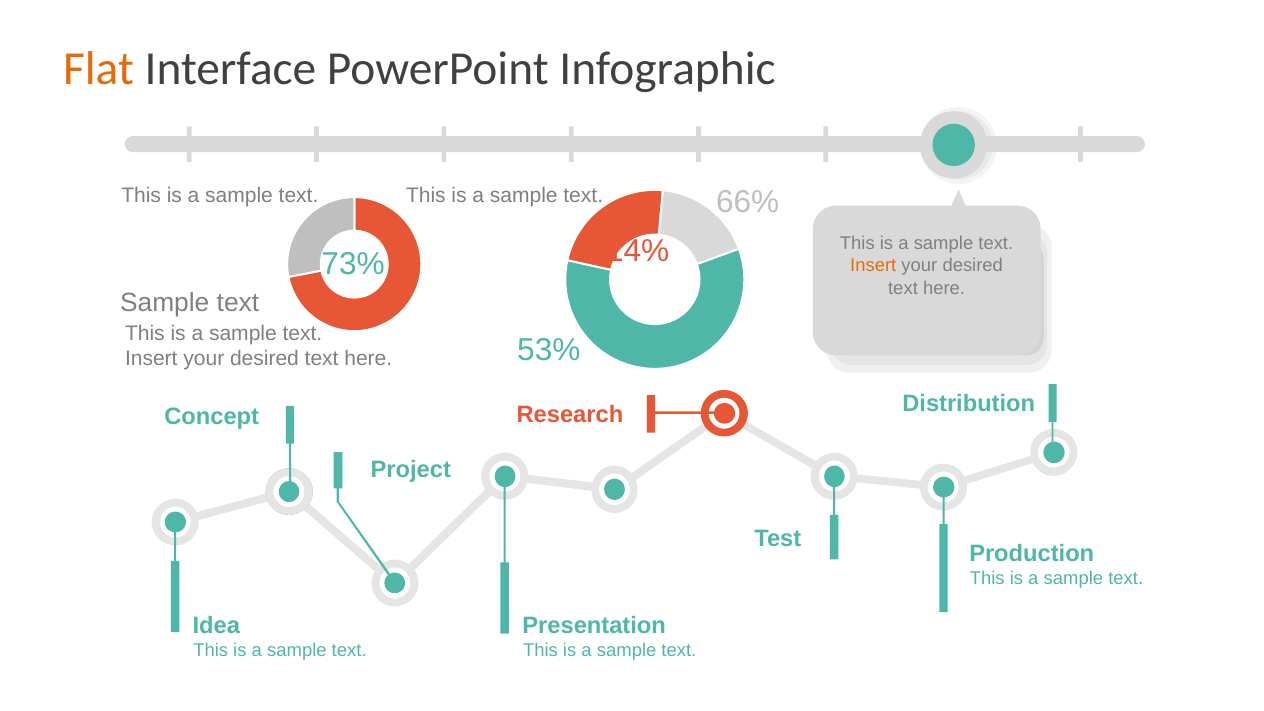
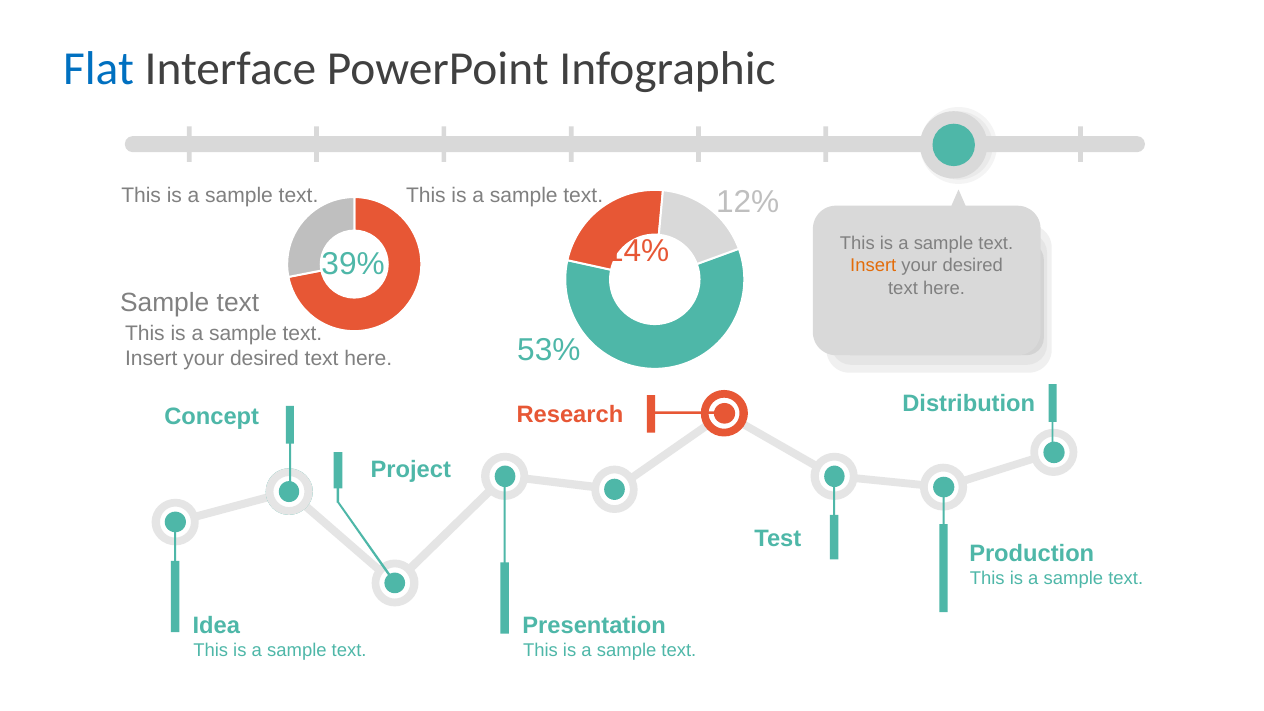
Flat colour: orange -> blue (99, 69)
66%: 66% -> 12% (748, 202)
73%: 73% -> 39% (353, 264)
